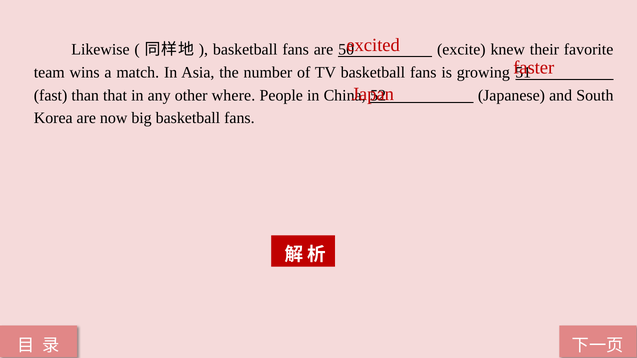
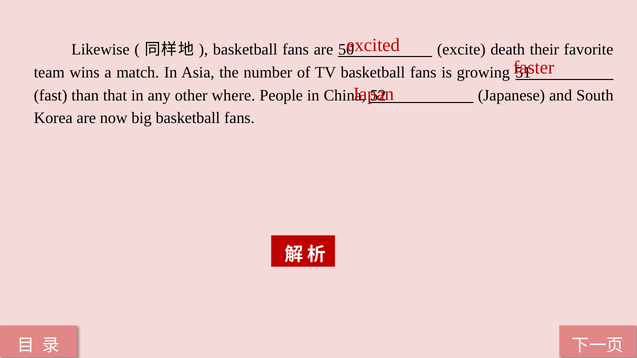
knew: knew -> death (508, 50)
